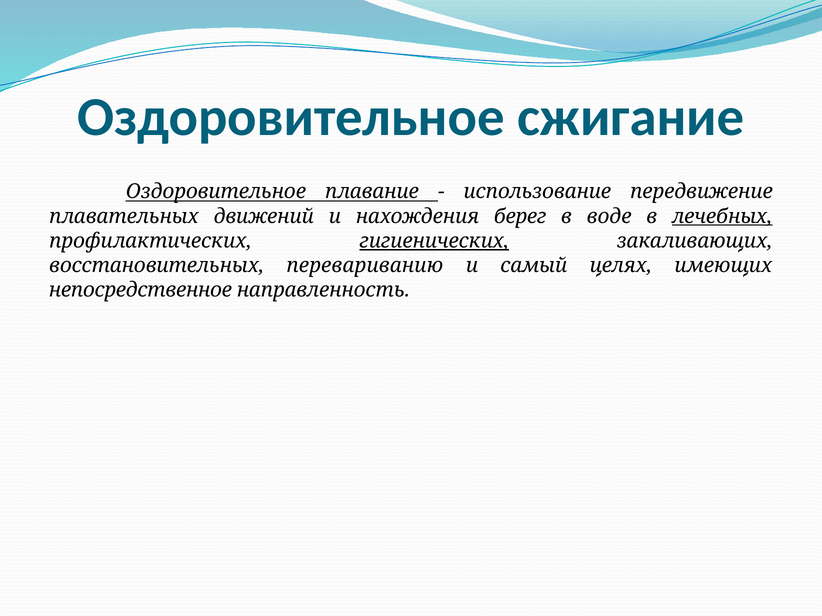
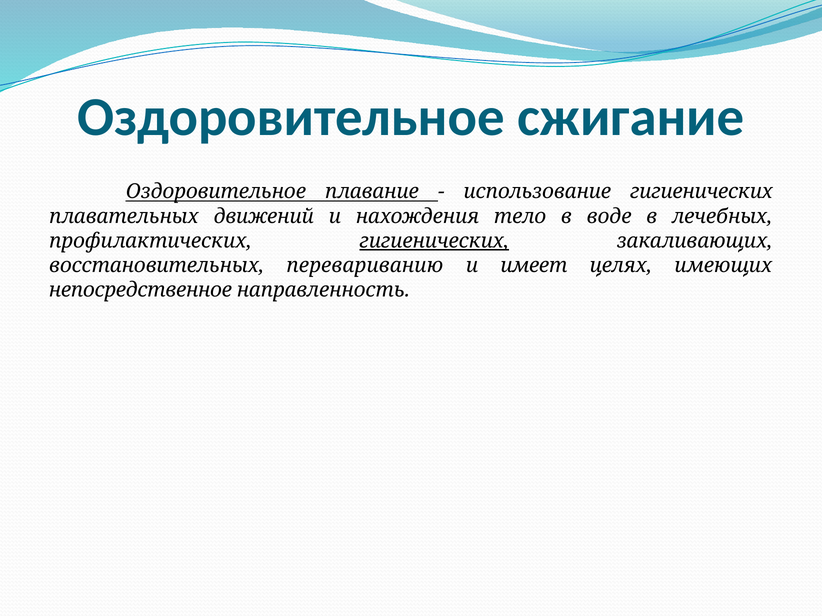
использование передвижение: передвижение -> гигиенических (702, 192)
берег: берег -> тело (520, 216)
лечебных underline: present -> none (722, 216)
самый: самый -> имеет (534, 266)
